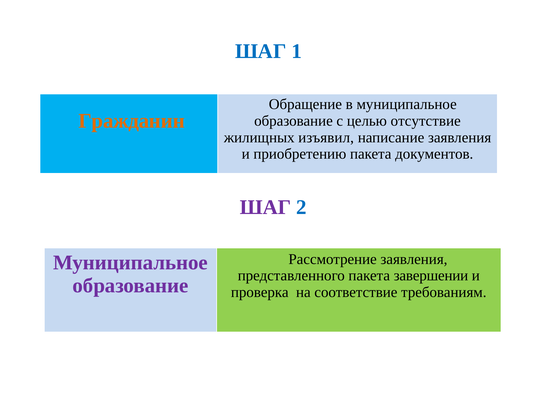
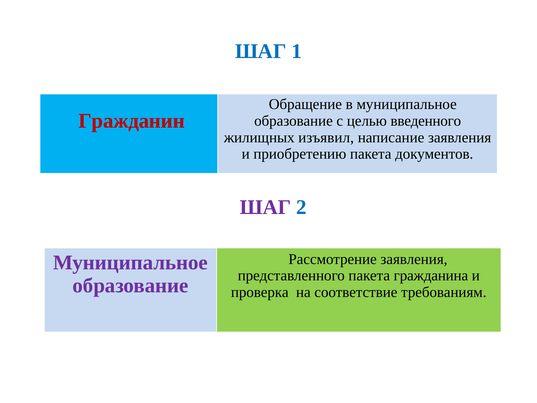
Гражданин colour: orange -> red (132, 121)
отсутствие: отсутствие -> введенного (426, 121)
завершении: завершении -> гражданина (431, 276)
